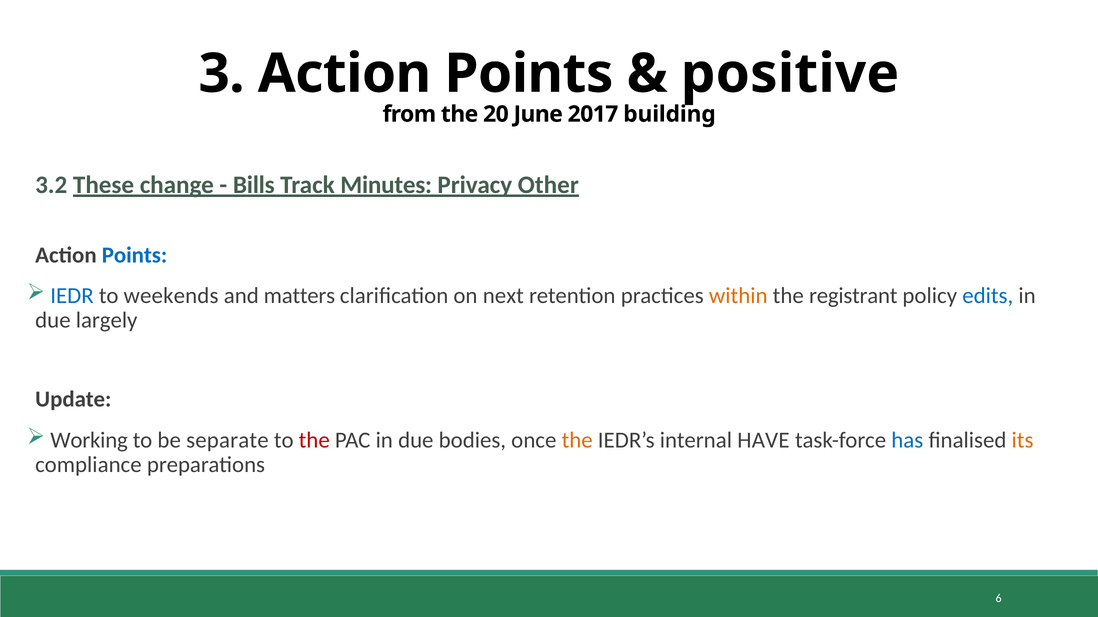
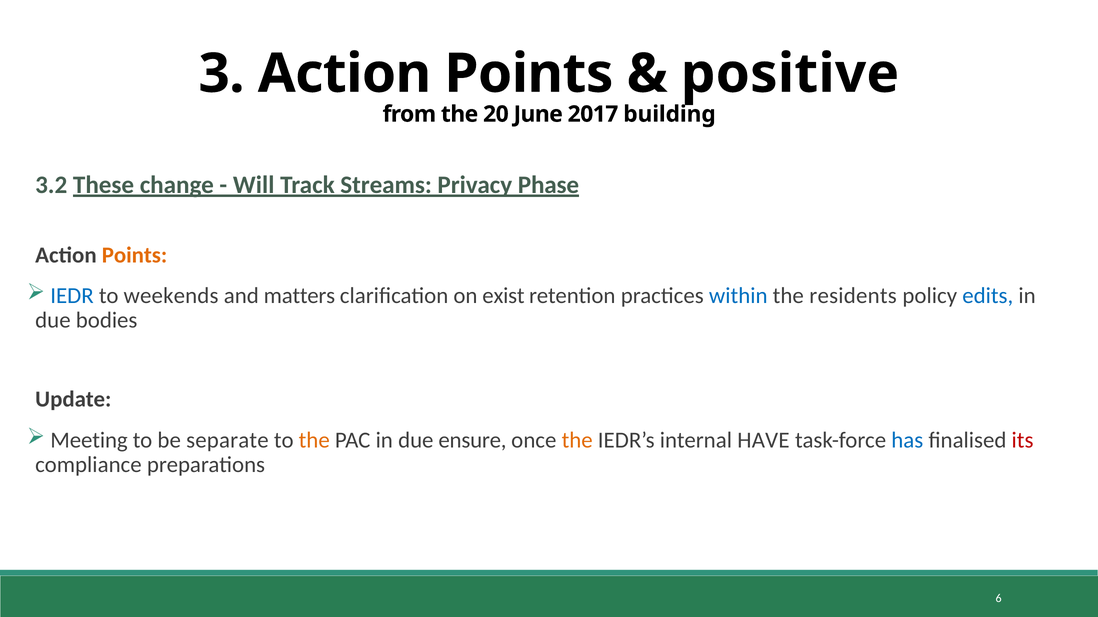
Bills: Bills -> Will (254, 185)
Minutes: Minutes -> Streams (386, 185)
Other: Other -> Phase (548, 185)
Points colour: blue -> orange (134, 255)
next: next -> exist (503, 296)
within colour: orange -> blue (738, 296)
registrant: registrant -> residents (853, 296)
largely: largely -> bodies (107, 321)
Working: Working -> Meeting (89, 440)
the colour: red -> orange (314, 440)
bodies: bodies -> ensure (472, 440)
its colour: orange -> red (1023, 440)
